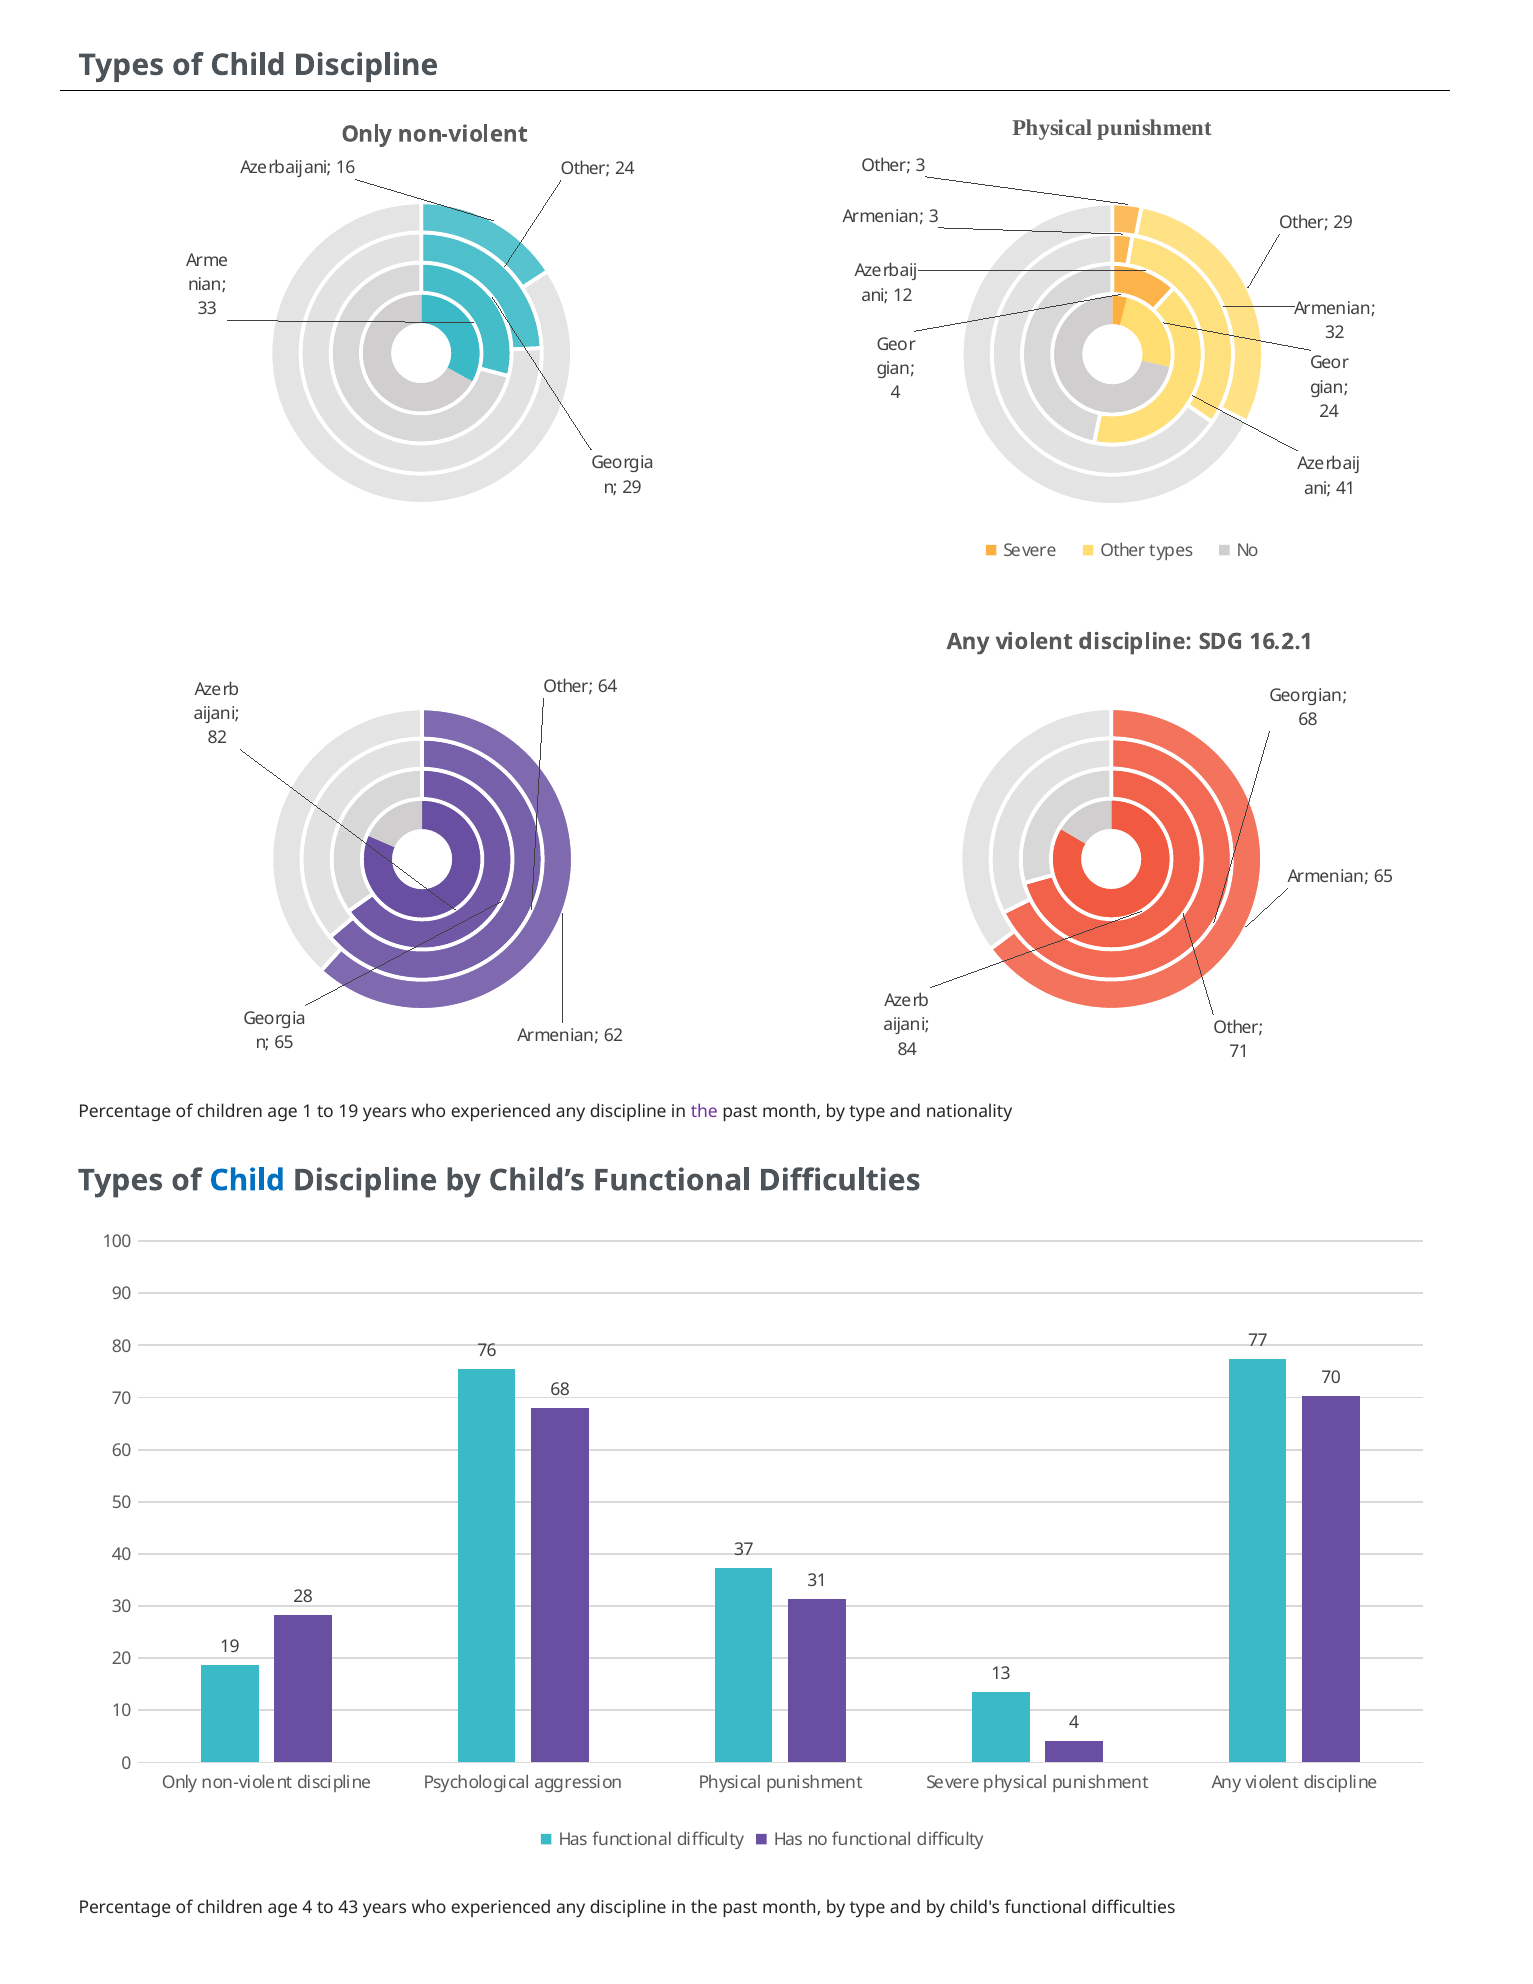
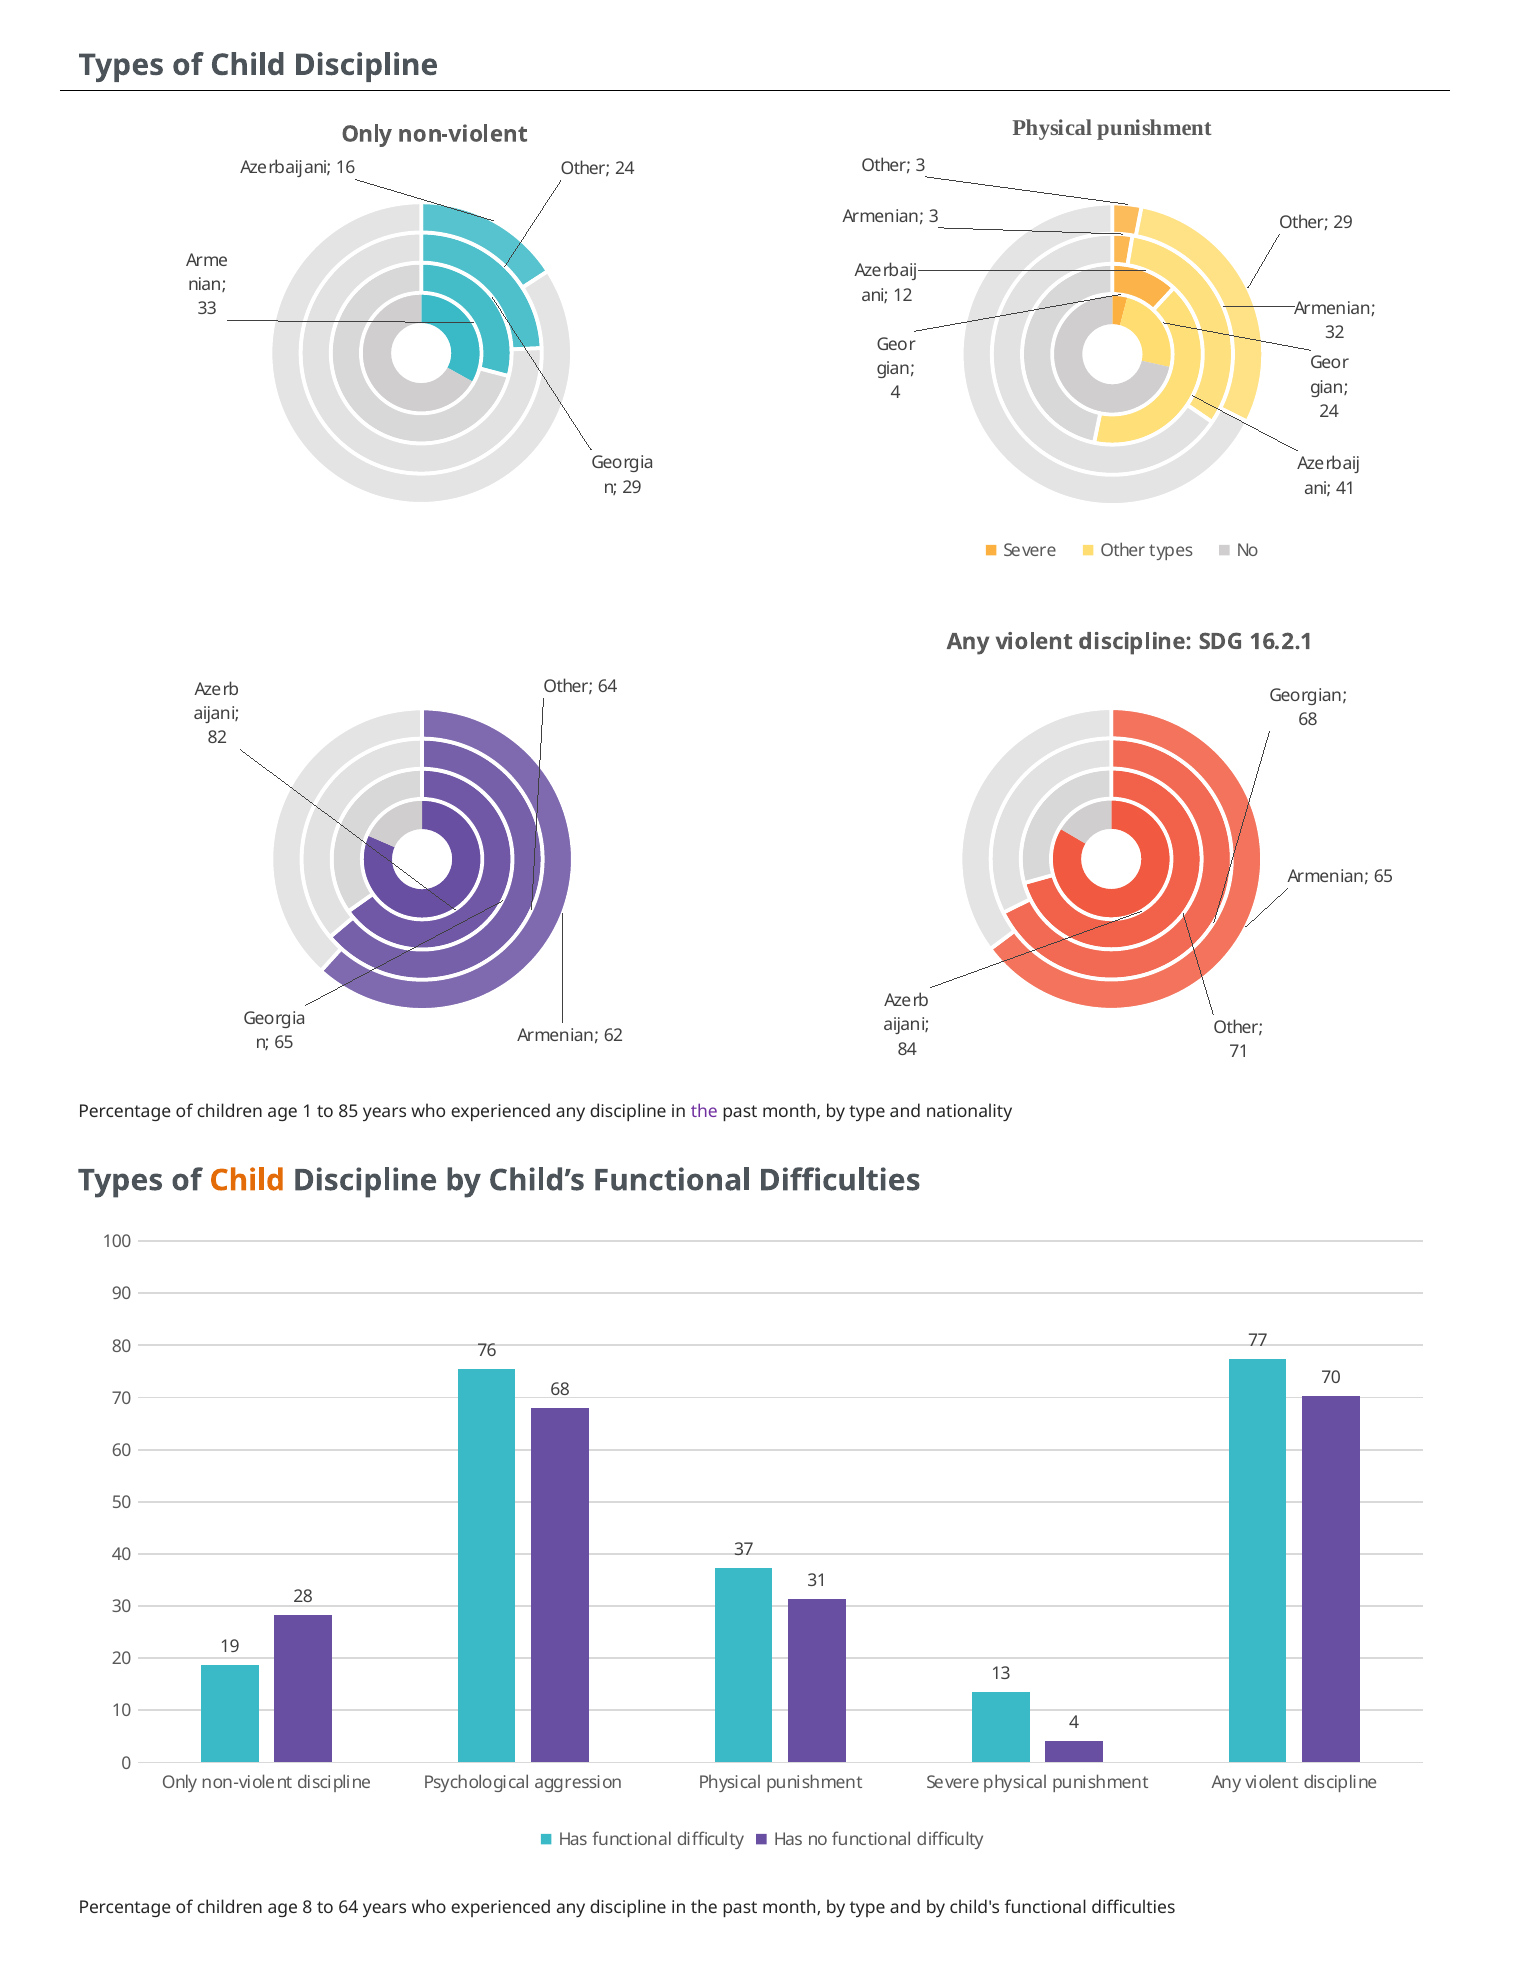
to 19: 19 -> 85 (348, 1112)
Child colour: blue -> orange (247, 1180)
age 4: 4 -> 8 (307, 1907)
to 43: 43 -> 64 (348, 1907)
